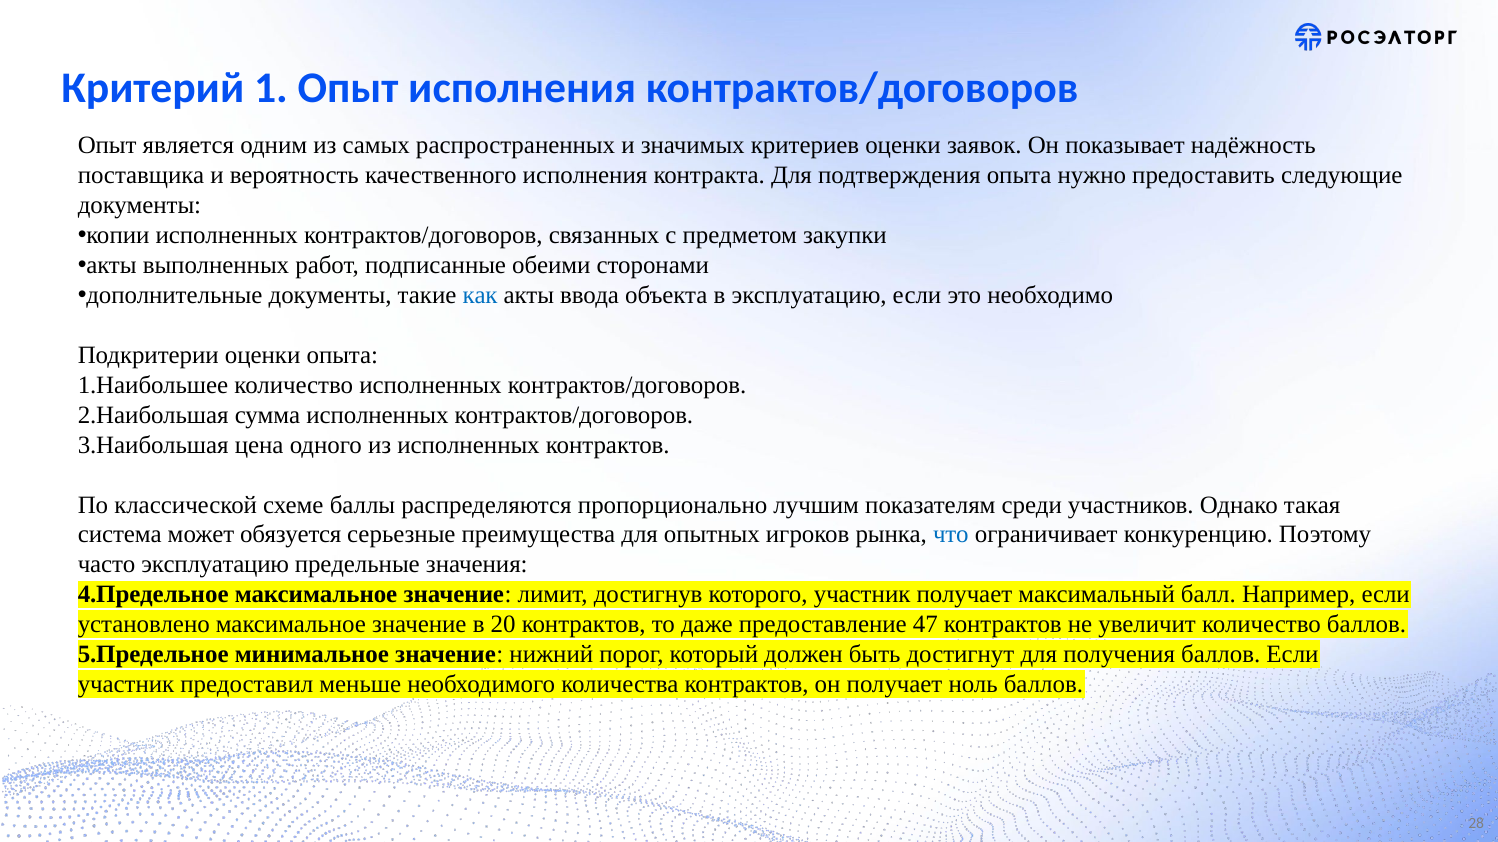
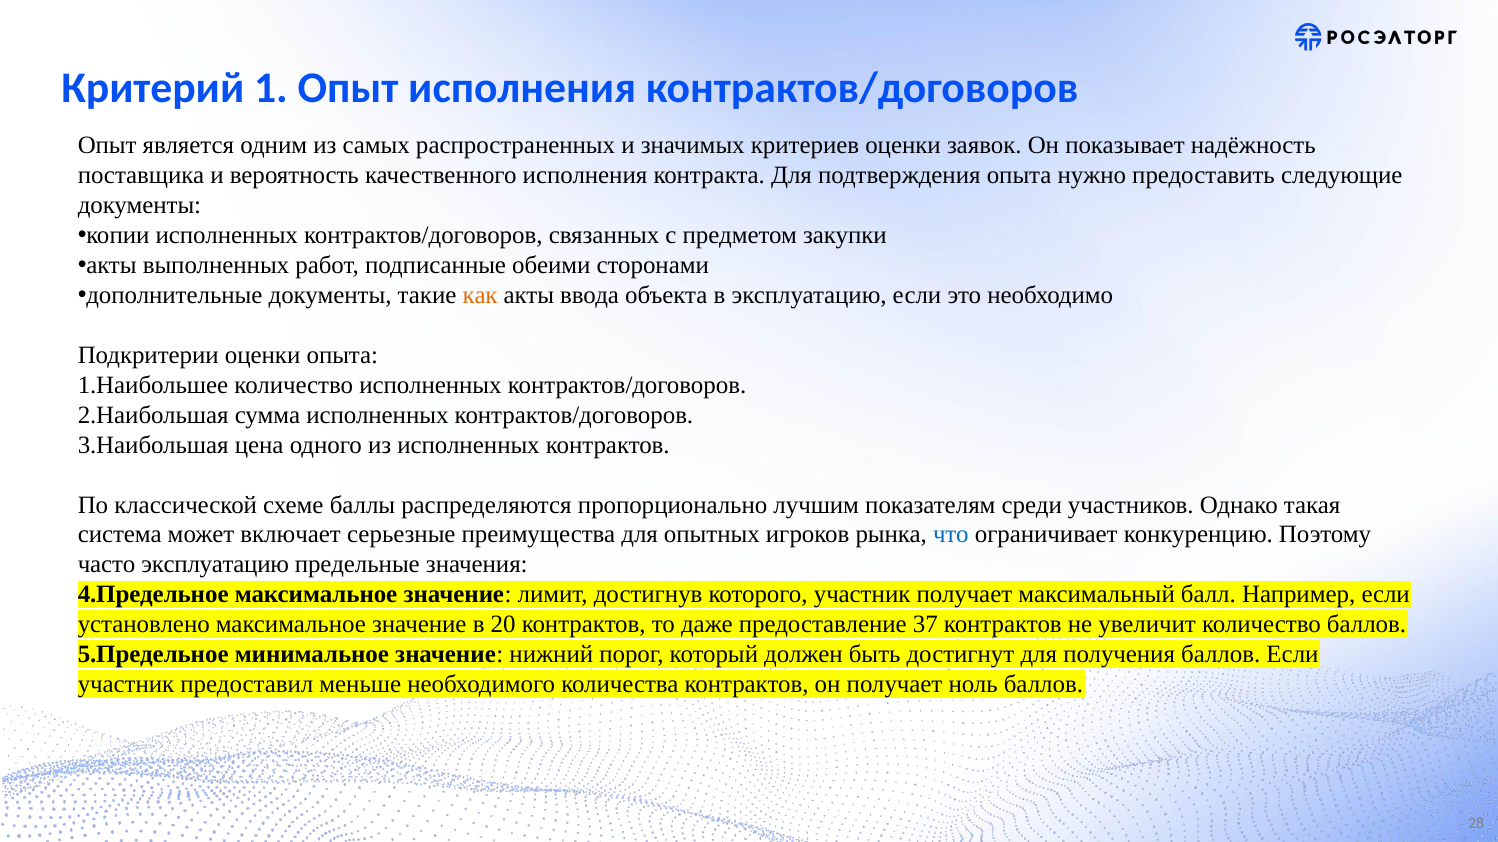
как colour: blue -> orange (480, 296)
обязуется: обязуется -> включает (291, 535)
47: 47 -> 37 (925, 625)
